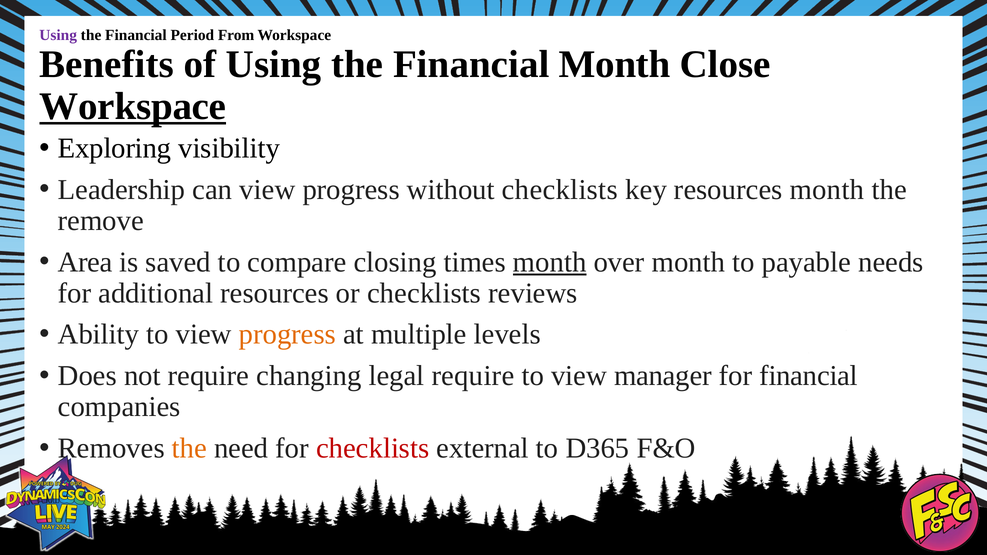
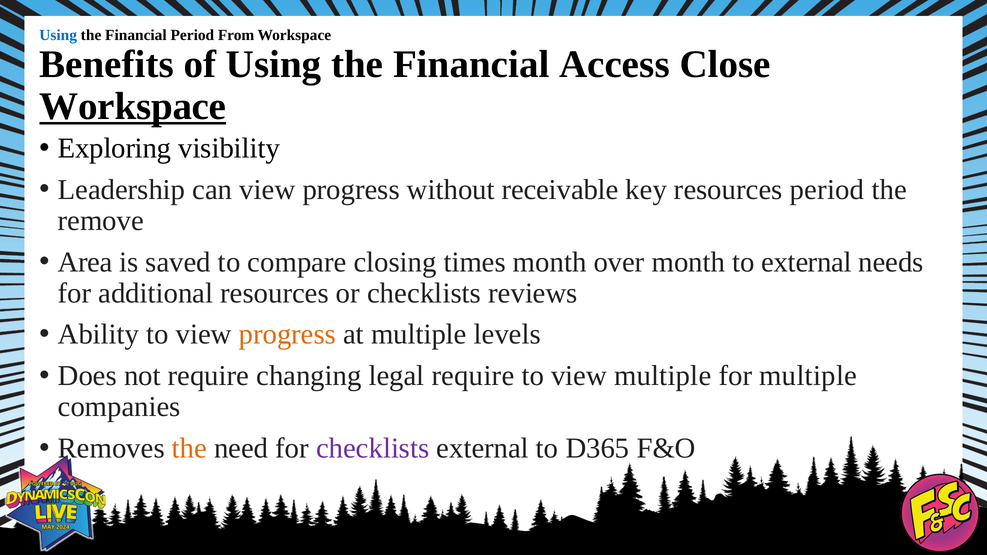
Using colour: purple -> blue (58, 35)
Financial Month: Month -> Access (614, 64)
without checklists: checklists -> receivable (560, 190)
resources month: month -> period (827, 190)
month underline: present -> none (550, 262)
to payable: payable -> external (807, 262)
view manager: manager -> multiple (663, 376)
for financial: financial -> multiple (808, 376)
checklists colour: red -> purple (373, 448)
